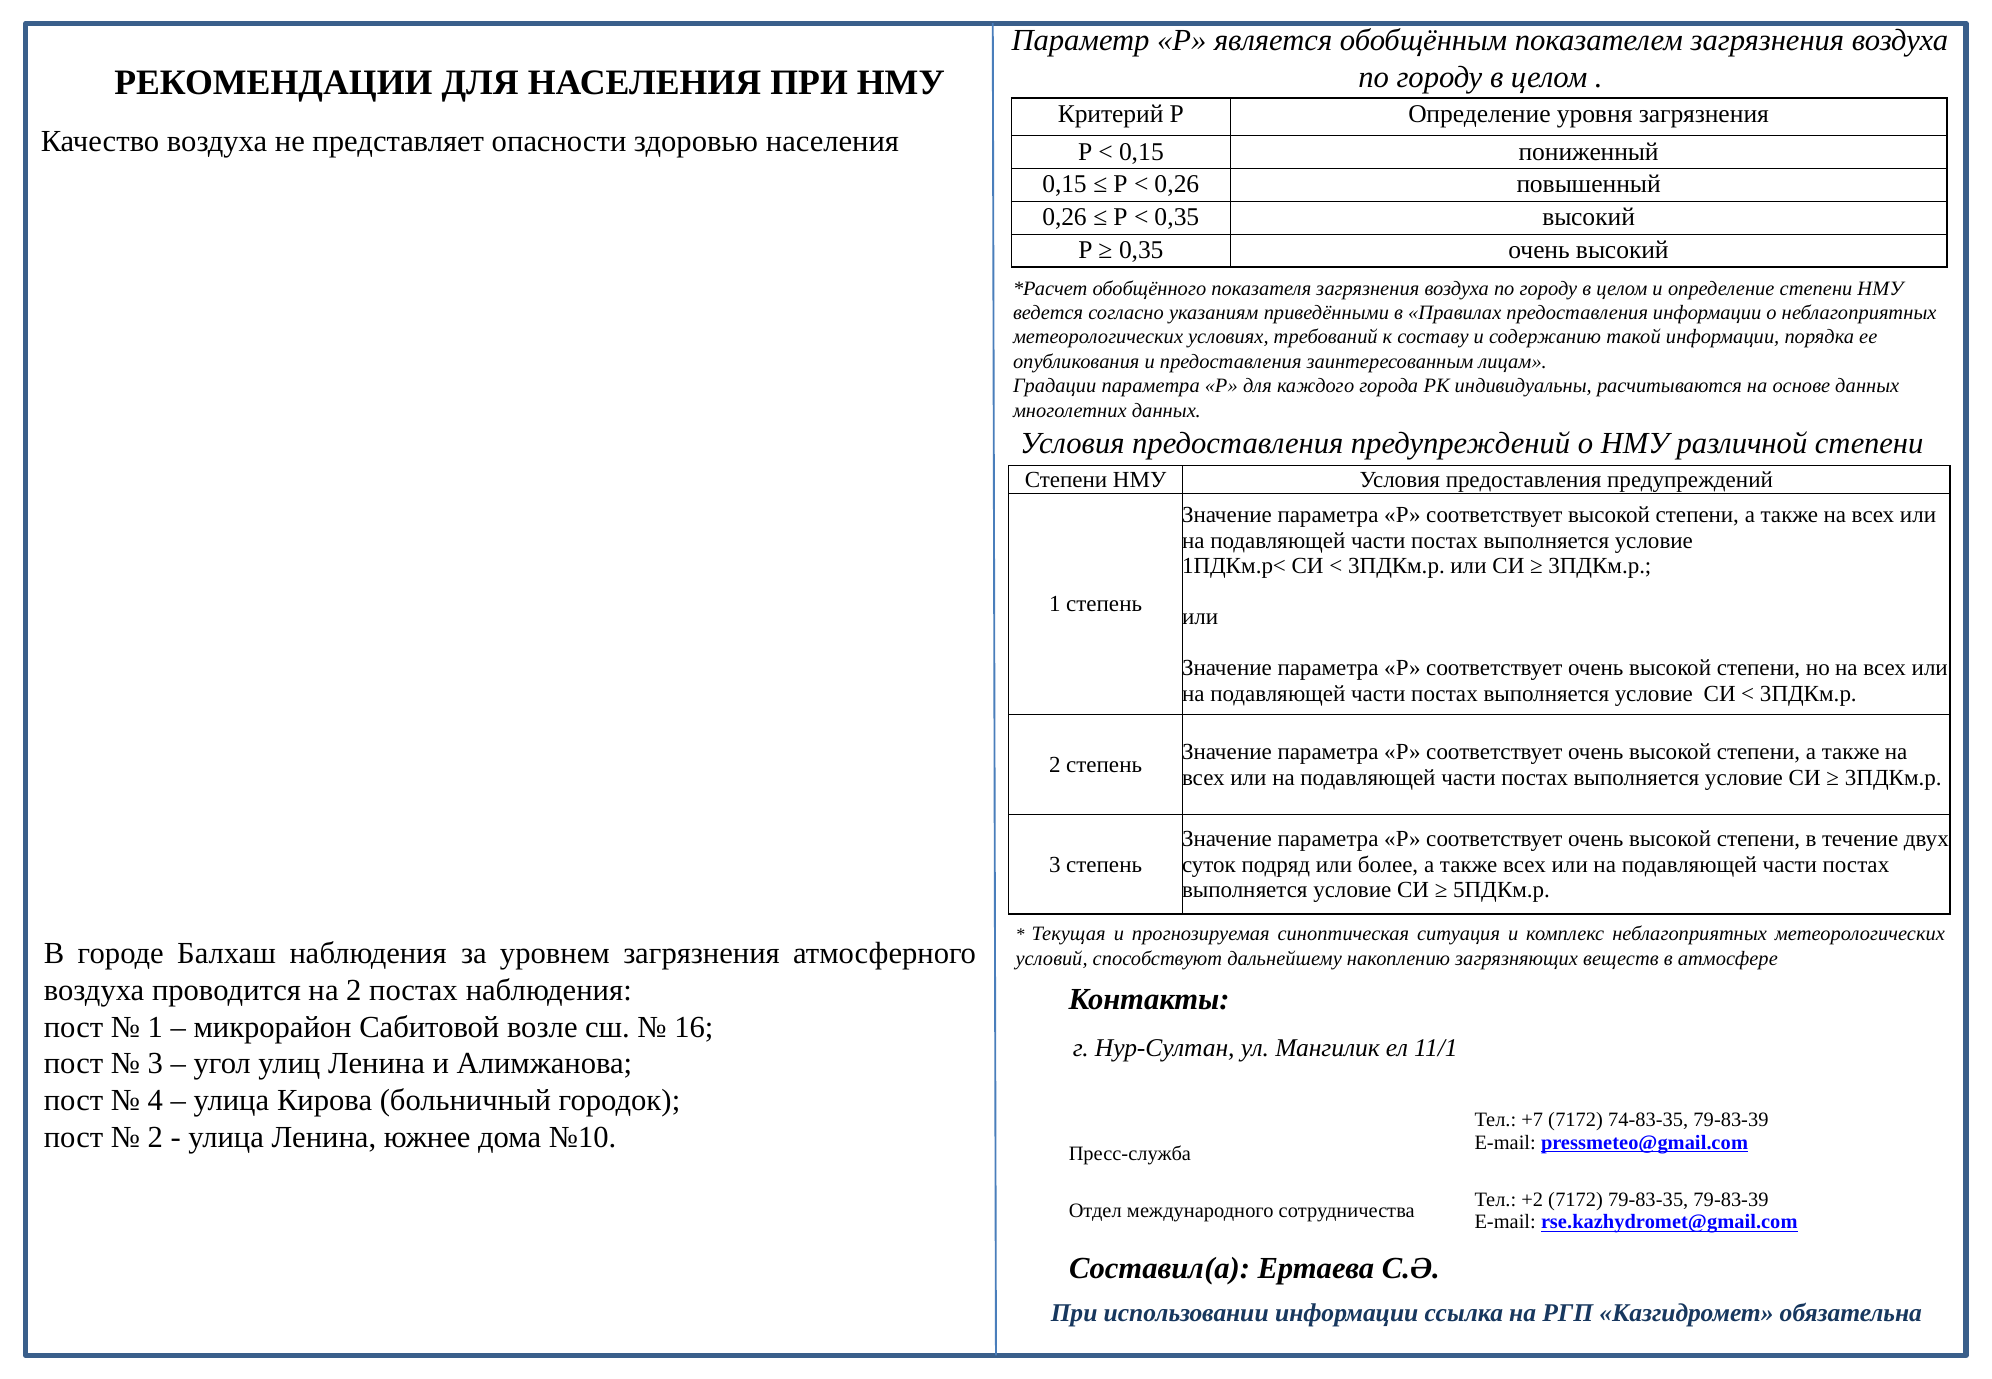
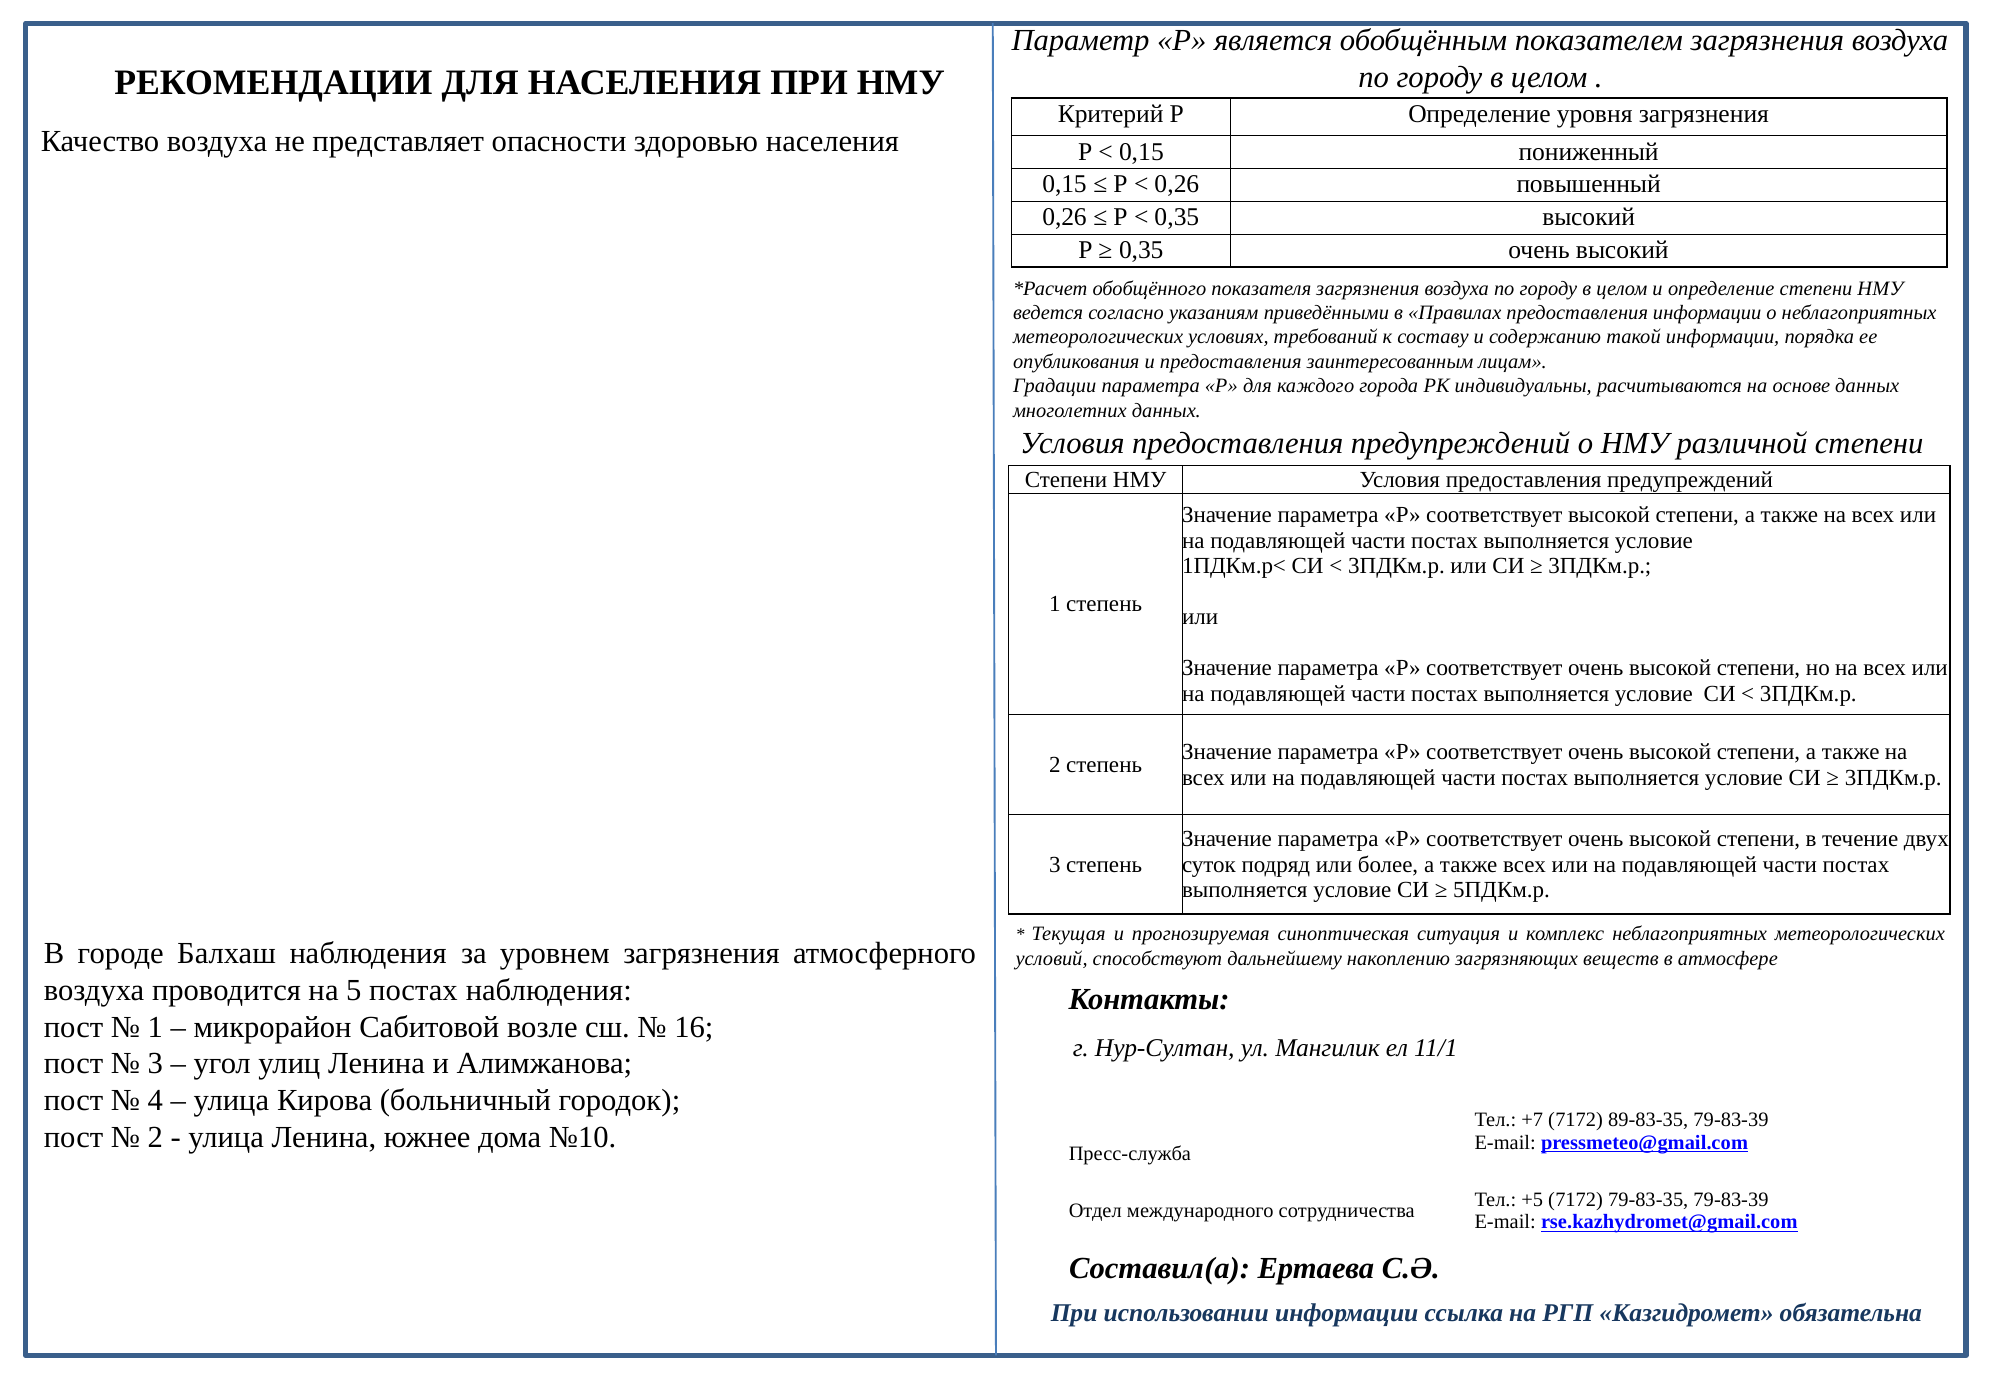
на 2: 2 -> 5 (354, 990)
74-83-35: 74-83-35 -> 89-83-35 (1648, 1120)
+2: +2 -> +5 (1532, 1199)
